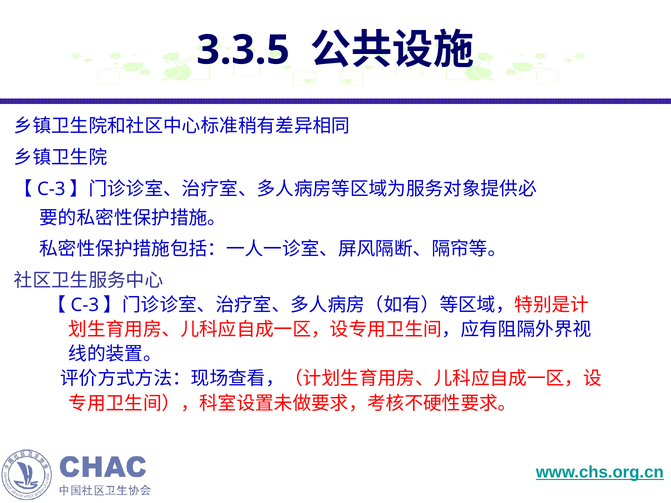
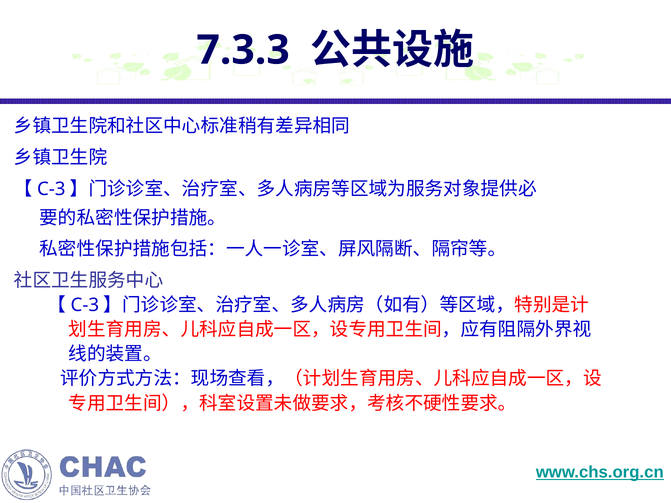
3.3.5: 3.3.5 -> 7.3.3 (243, 50)
